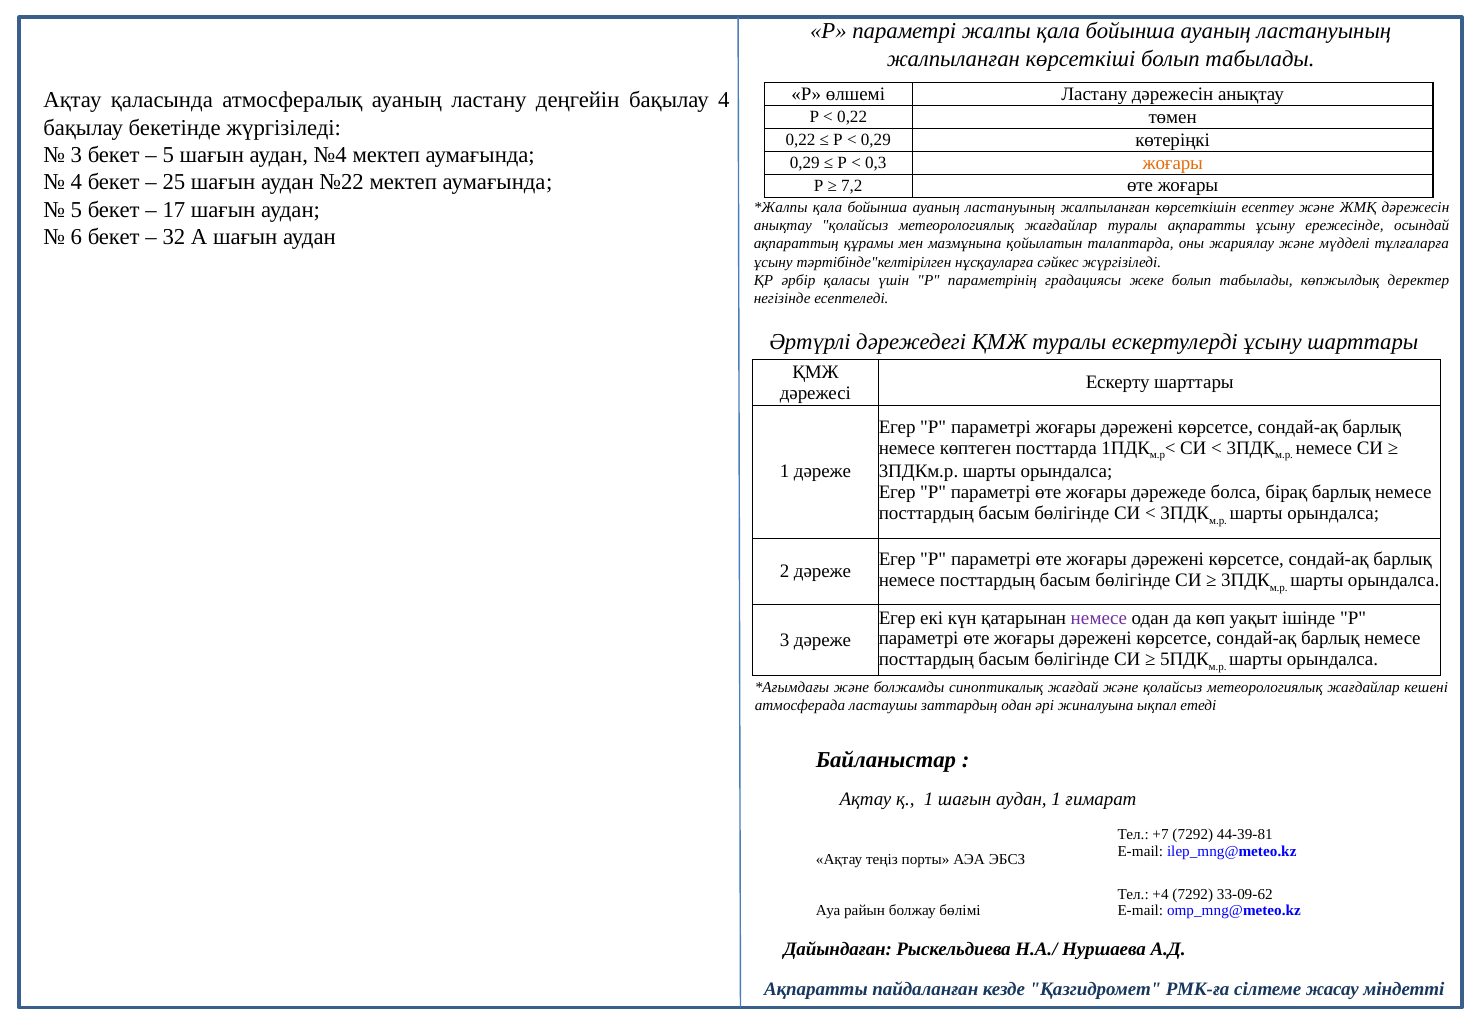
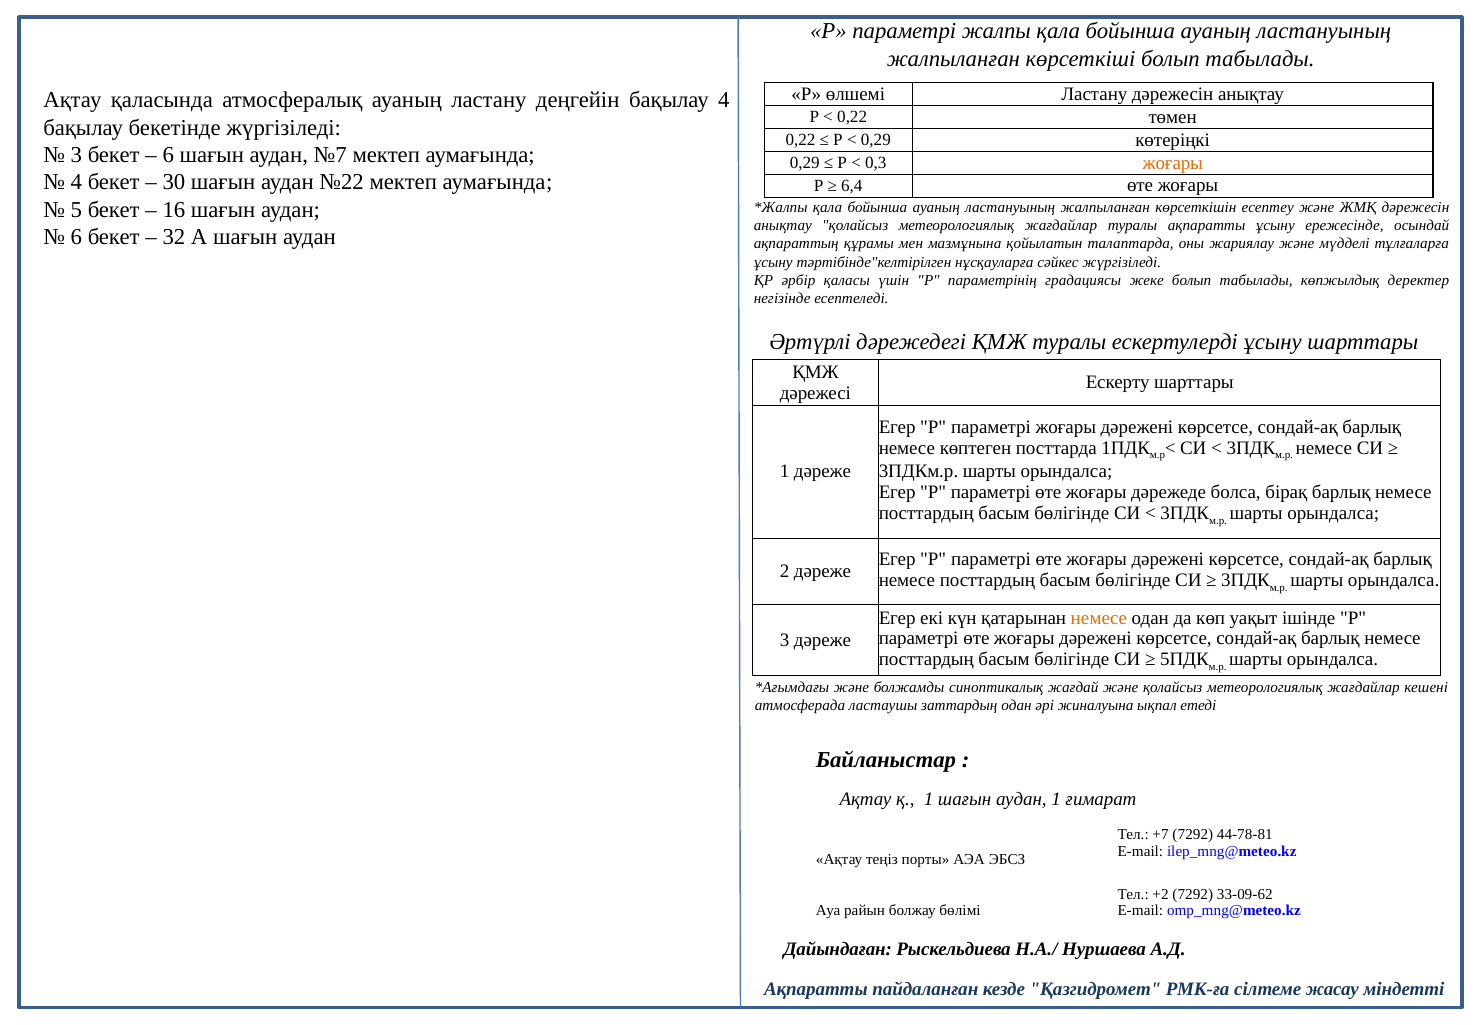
5: 5 -> 6 (168, 155)
№4: №4 -> №7 (330, 155)
25: 25 -> 30 (174, 182)
7,2: 7,2 -> 6,4 (852, 186)
17: 17 -> 16 (174, 210)
немесе colour: purple -> orange (1099, 618)
44-39-81: 44-39-81 -> 44-78-81 (1245, 834)
+4: +4 -> +2 (1161, 894)
